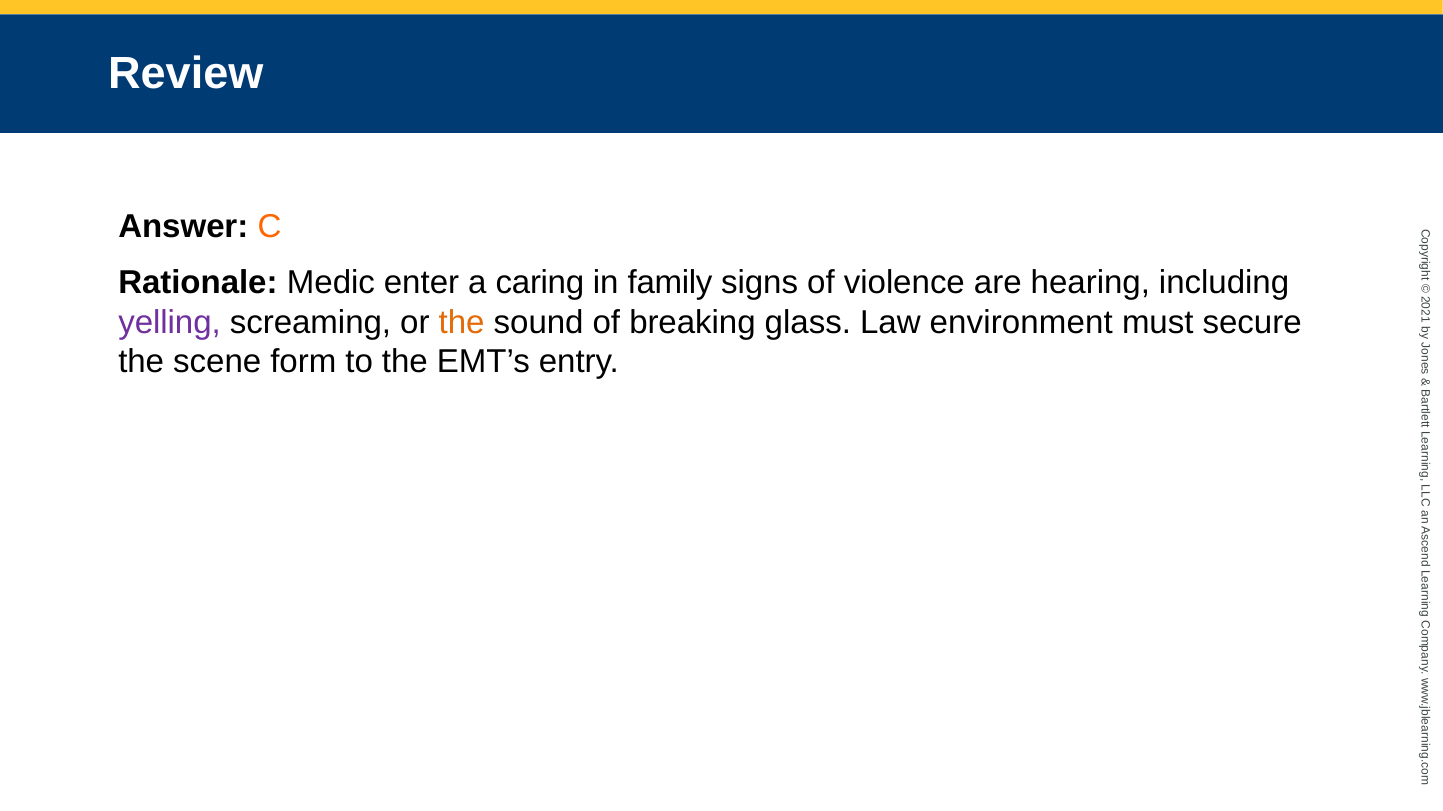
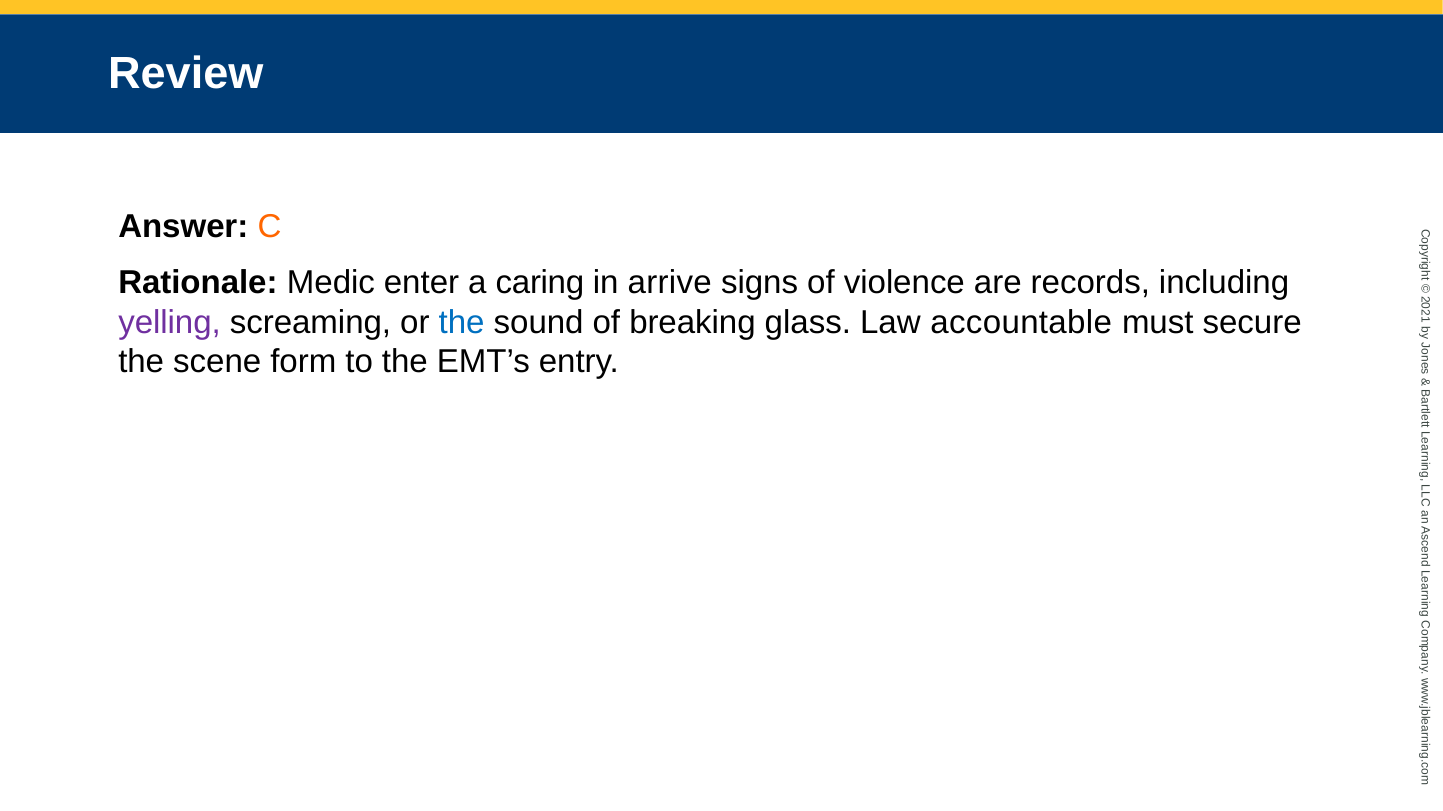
family: family -> arrive (670, 283)
hearing: hearing -> records (1090, 283)
the colour: orange -> blue (462, 322)
environment: environment -> accountable (1021, 322)
